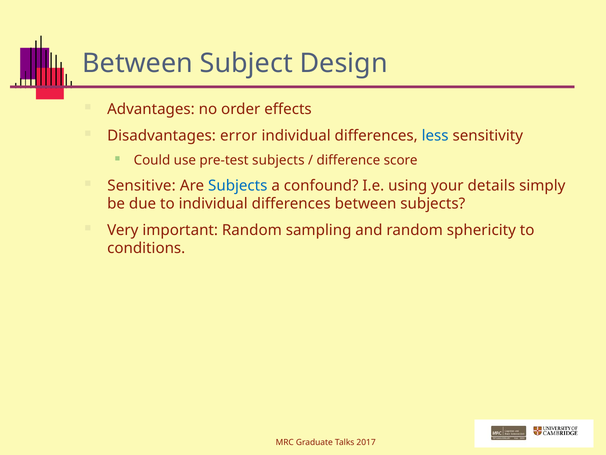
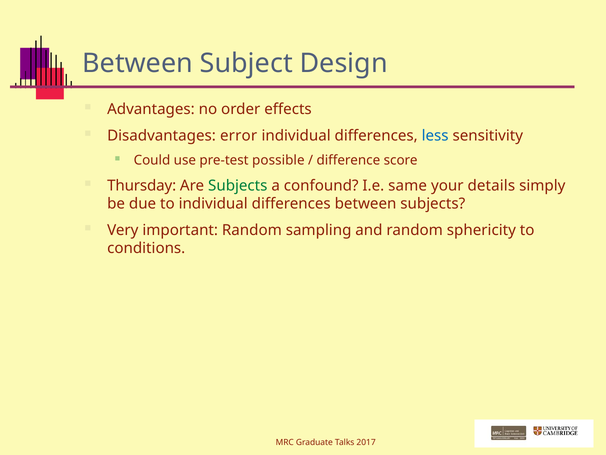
pre-test subjects: subjects -> possible (278, 160)
Sensitive: Sensitive -> Thursday (142, 186)
Subjects colour: blue -> green (238, 186)
using: using -> same (408, 186)
